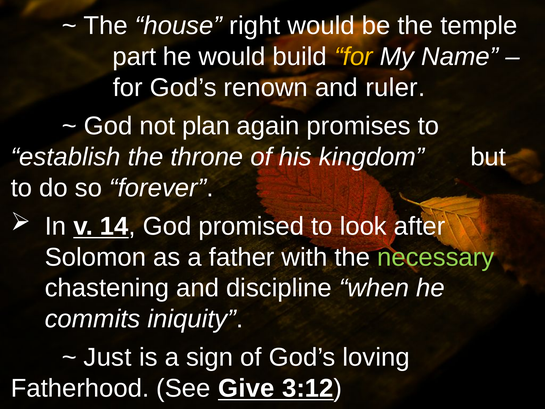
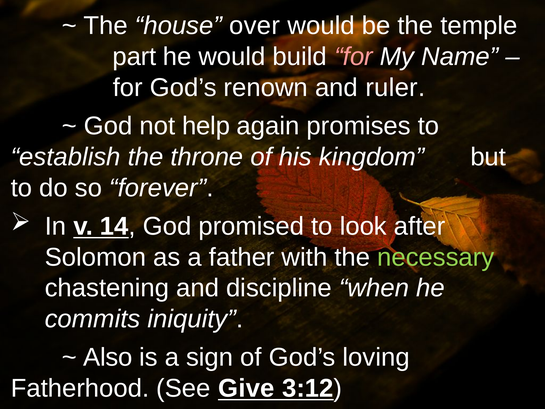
right: right -> over (255, 26)
for colour: yellow -> pink (354, 57)
plan: plan -> help (206, 126)
Just: Just -> Also (108, 357)
